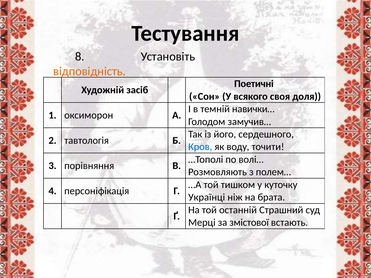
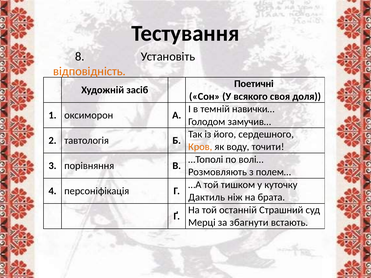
Кров colour: blue -> orange (200, 147)
Українці: Українці -> Дактиль (207, 197)
змістової: змістової -> збагнути (249, 223)
